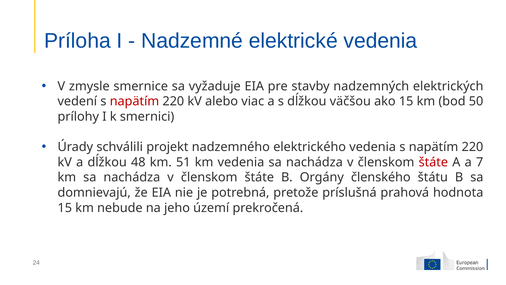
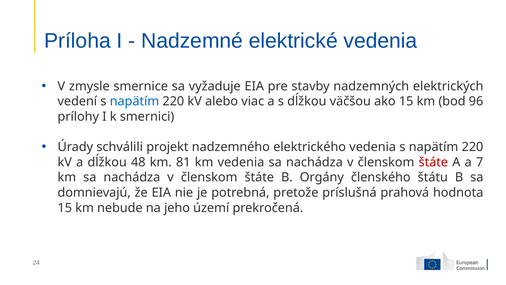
napätím colour: red -> blue (134, 101)
50: 50 -> 96 (476, 101)
51: 51 -> 81 (183, 162)
